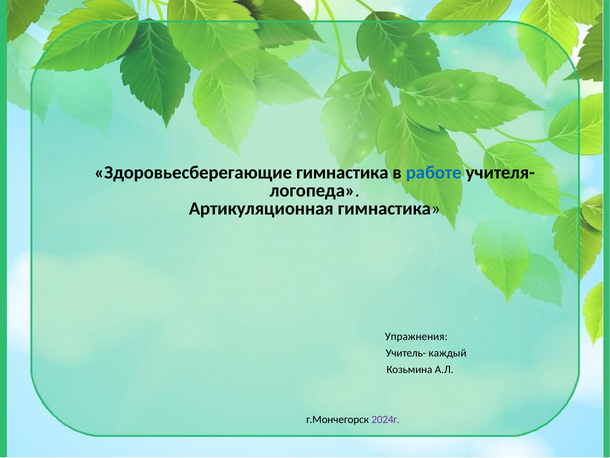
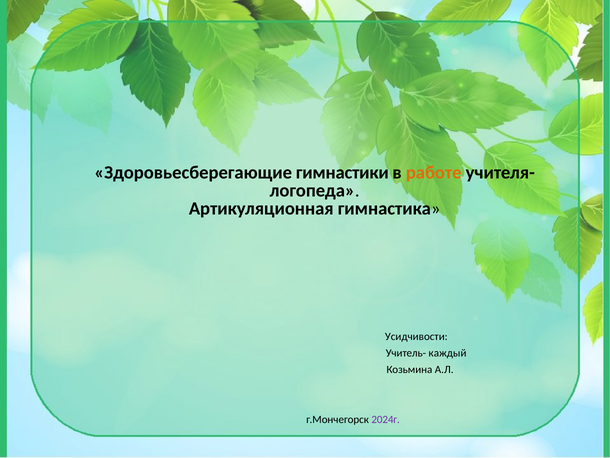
Здоровьесберегающие гимнастика: гимнастика -> гимнастики (342, 173)
работе colour: blue -> orange (434, 173)
Упражнения: Упражнения -> Усидчивости (416, 336)
